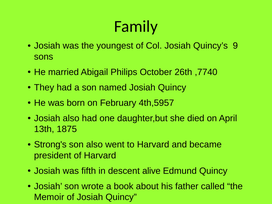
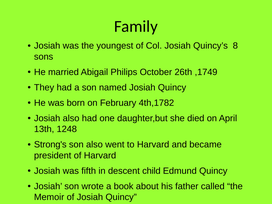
9: 9 -> 8 (235, 46)
,7740: ,7740 -> ,1749 (206, 72)
4th,5957: 4th,5957 -> 4th,1782 (156, 103)
1875: 1875 -> 1248 (67, 129)
alive: alive -> child (151, 171)
